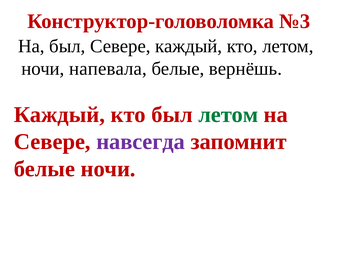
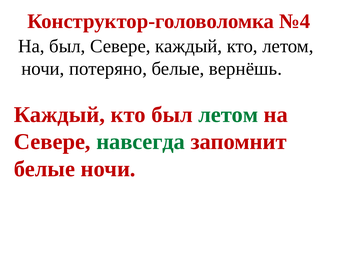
№3: №3 -> №4 (295, 21)
напевала: напевала -> потеряно (108, 68)
навсегда colour: purple -> green (141, 141)
